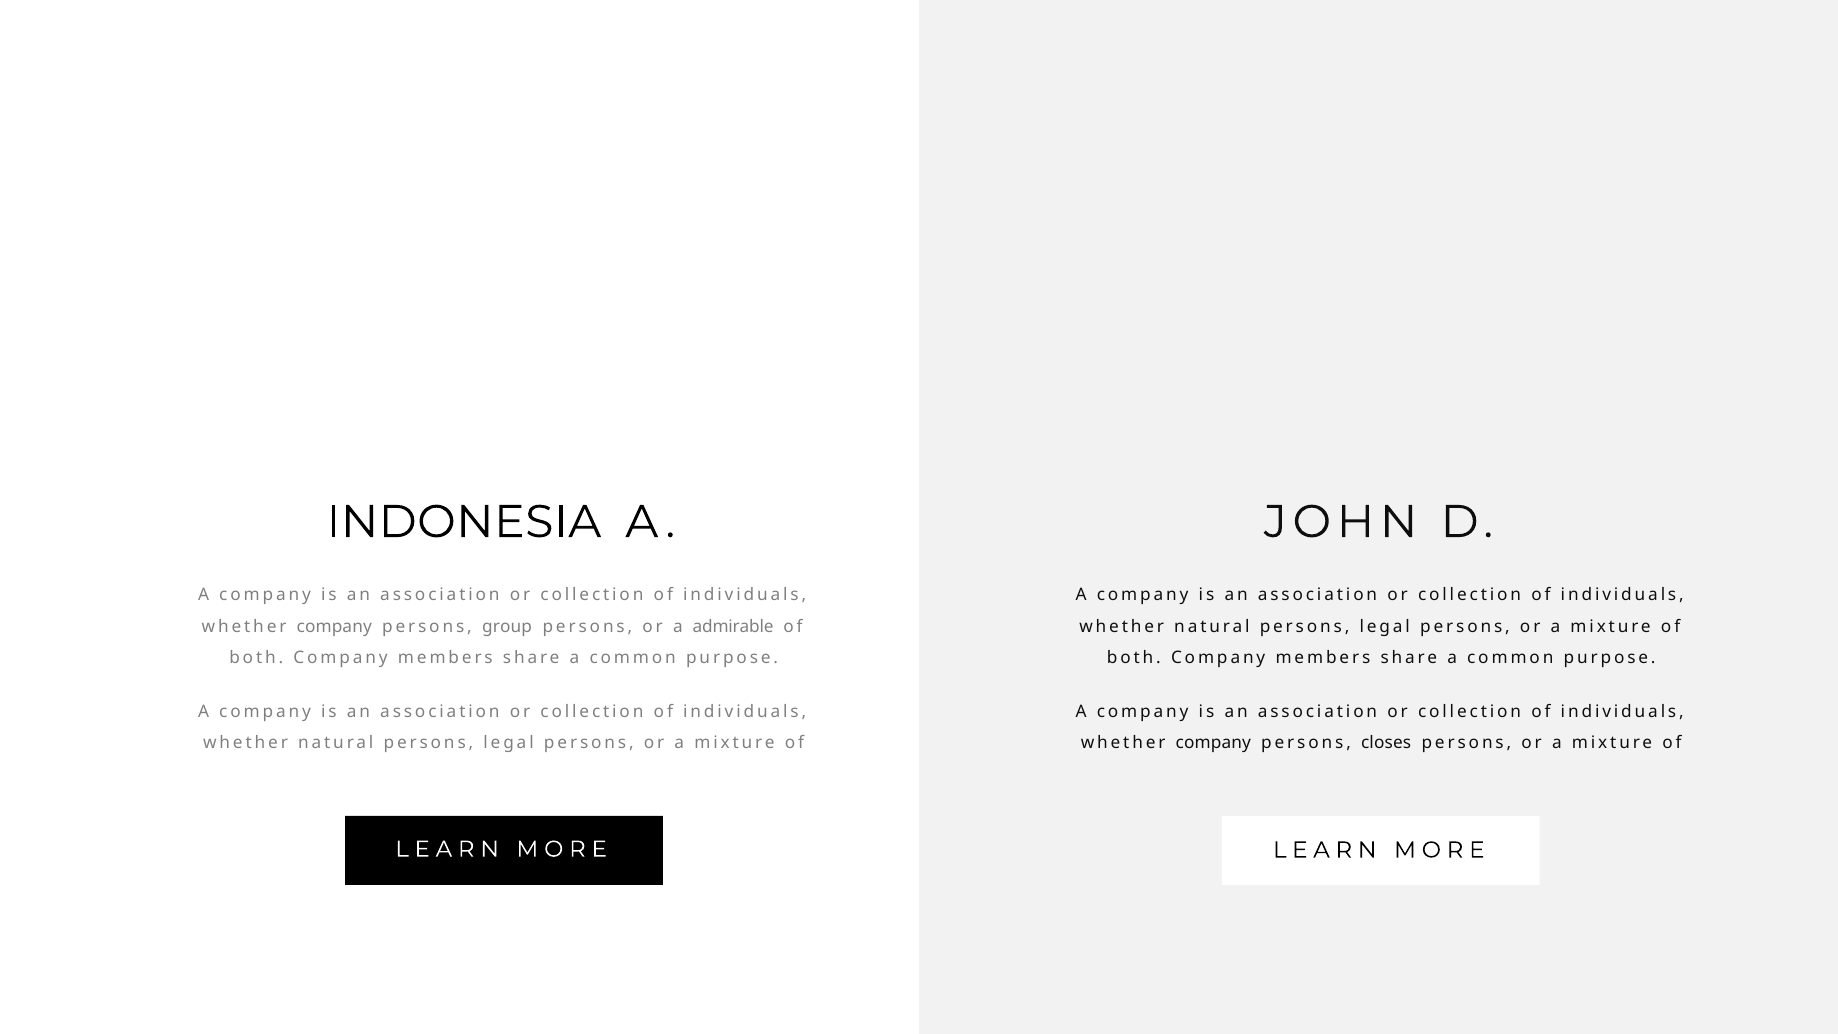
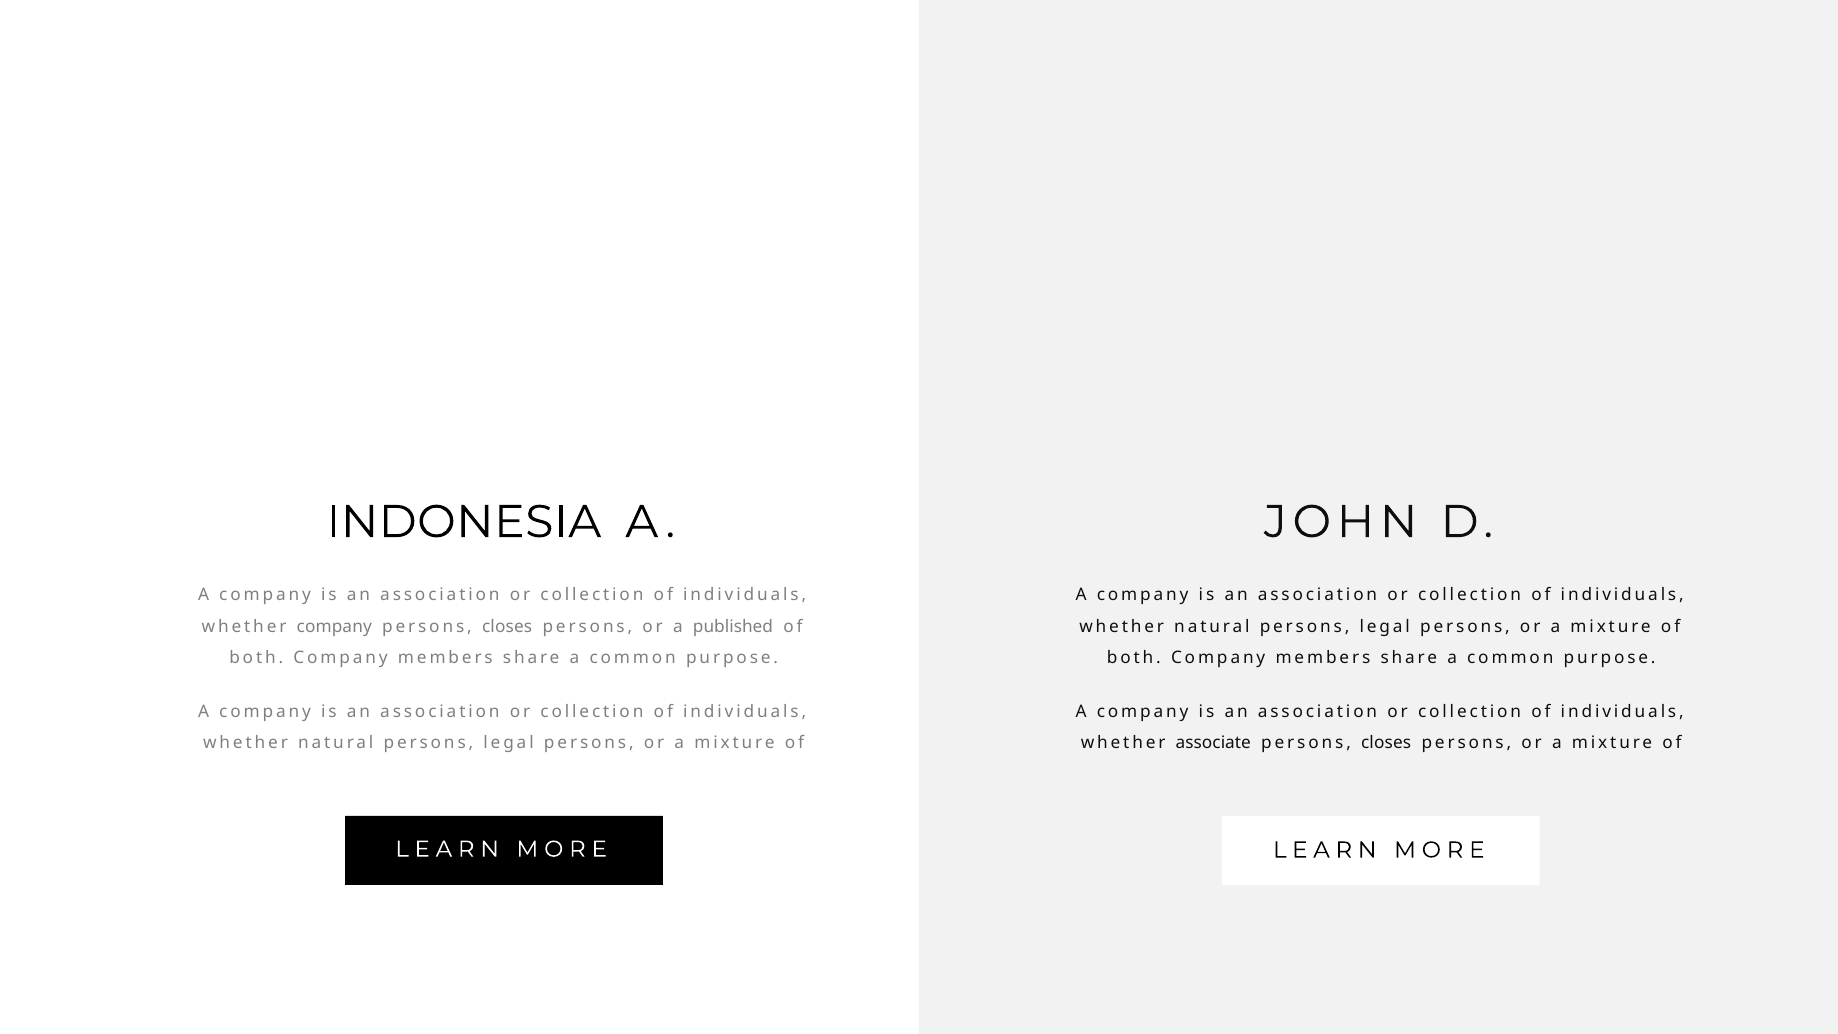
group: group -> closes (507, 626)
admirable: admirable -> published (733, 626)
company: company -> associate (1213, 742)
